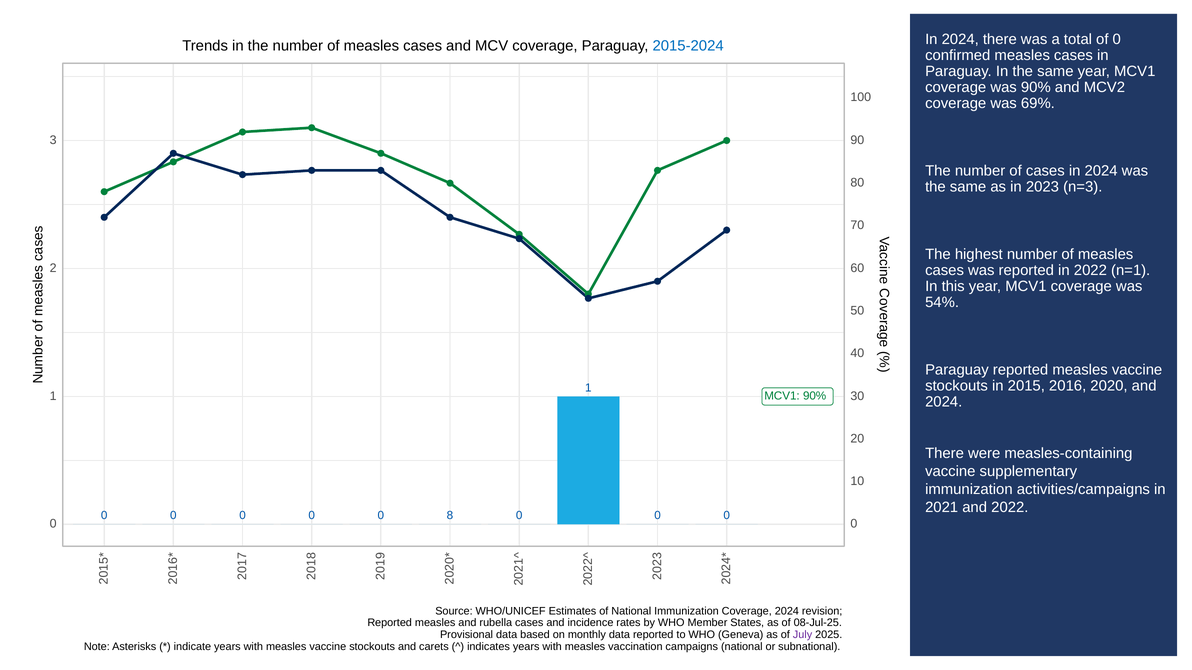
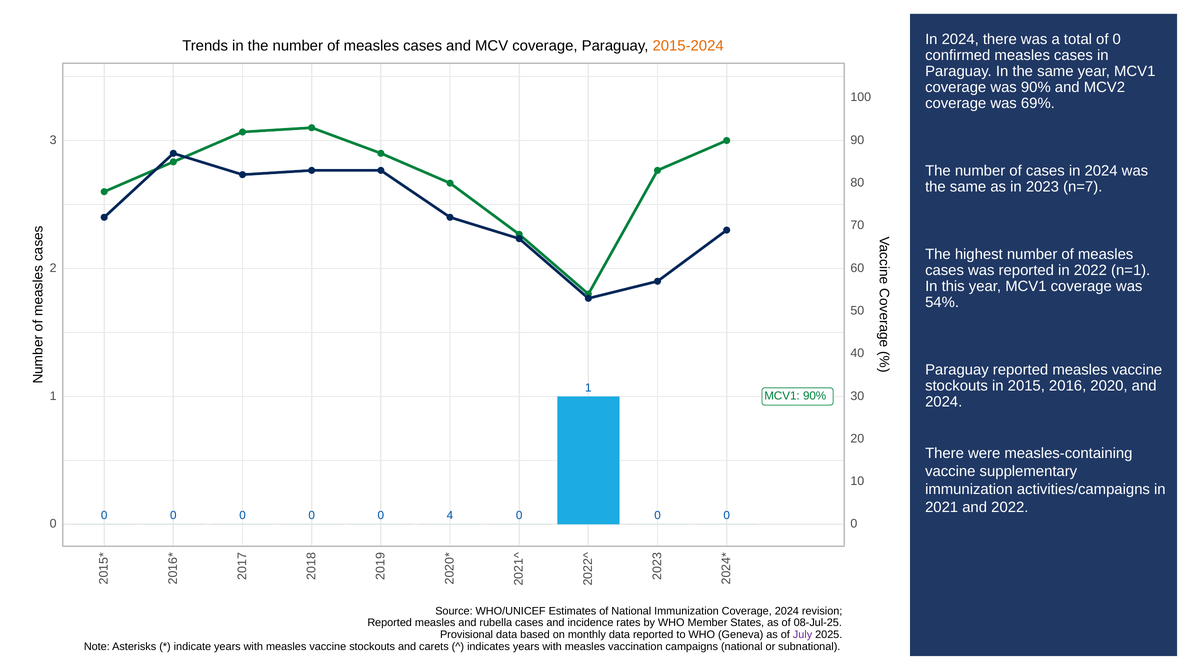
2015-2024 colour: blue -> orange (688, 46)
n=3: n=3 -> n=7 (1083, 187)
0 8: 8 -> 4 (450, 516)
